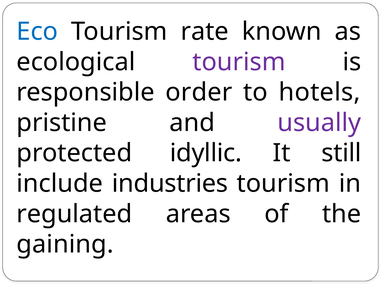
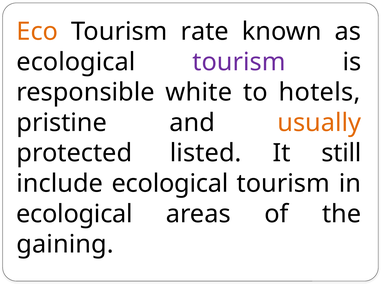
Eco colour: blue -> orange (37, 32)
order: order -> white (199, 93)
usually colour: purple -> orange (319, 123)
idyllic: idyllic -> listed (206, 153)
include industries: industries -> ecological (170, 184)
regulated: regulated -> ecological (74, 214)
